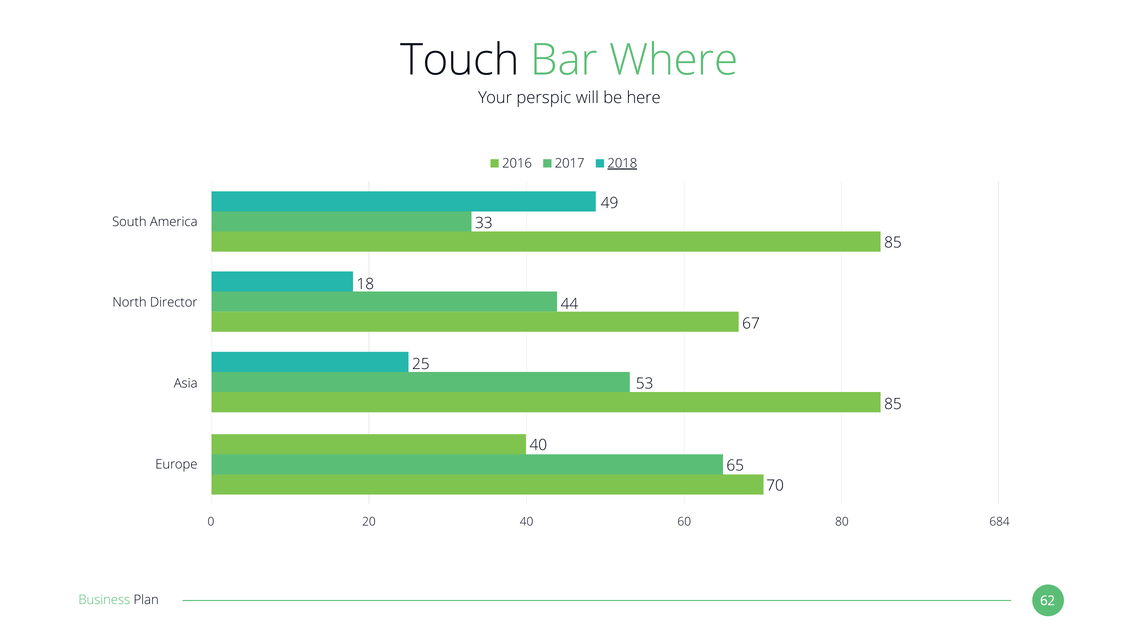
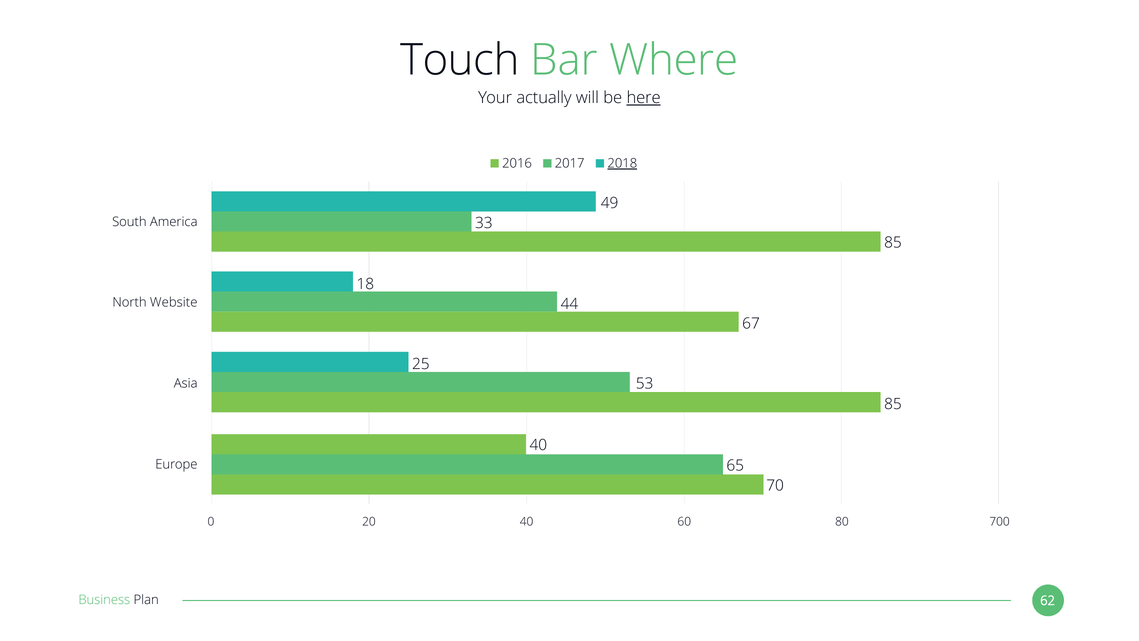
perspic: perspic -> actually (544, 98)
here underline: none -> present (644, 98)
Director: Director -> Website (174, 302)
684: 684 -> 700 (1000, 522)
